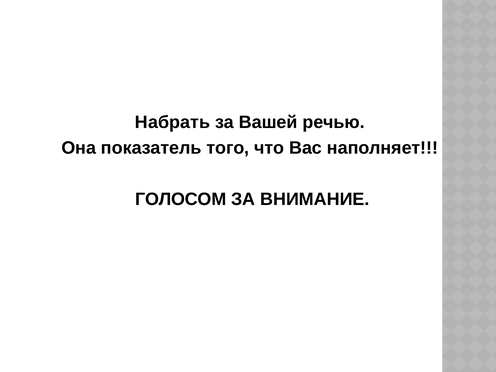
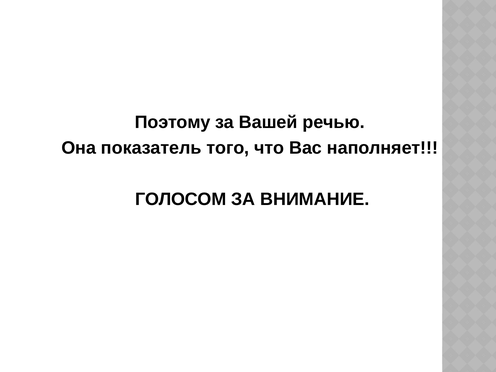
Набрать: Набрать -> Поэтому (173, 122)
